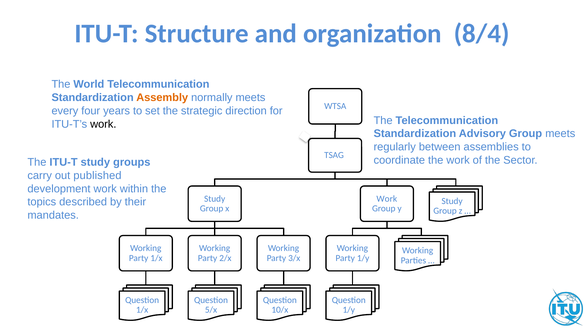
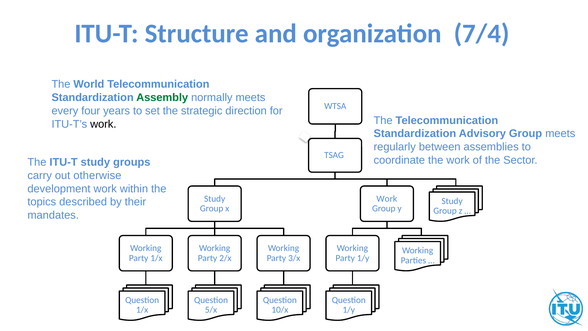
8/4: 8/4 -> 7/4 (482, 34)
Assembly colour: orange -> green (162, 97)
published: published -> otherwise (97, 175)
